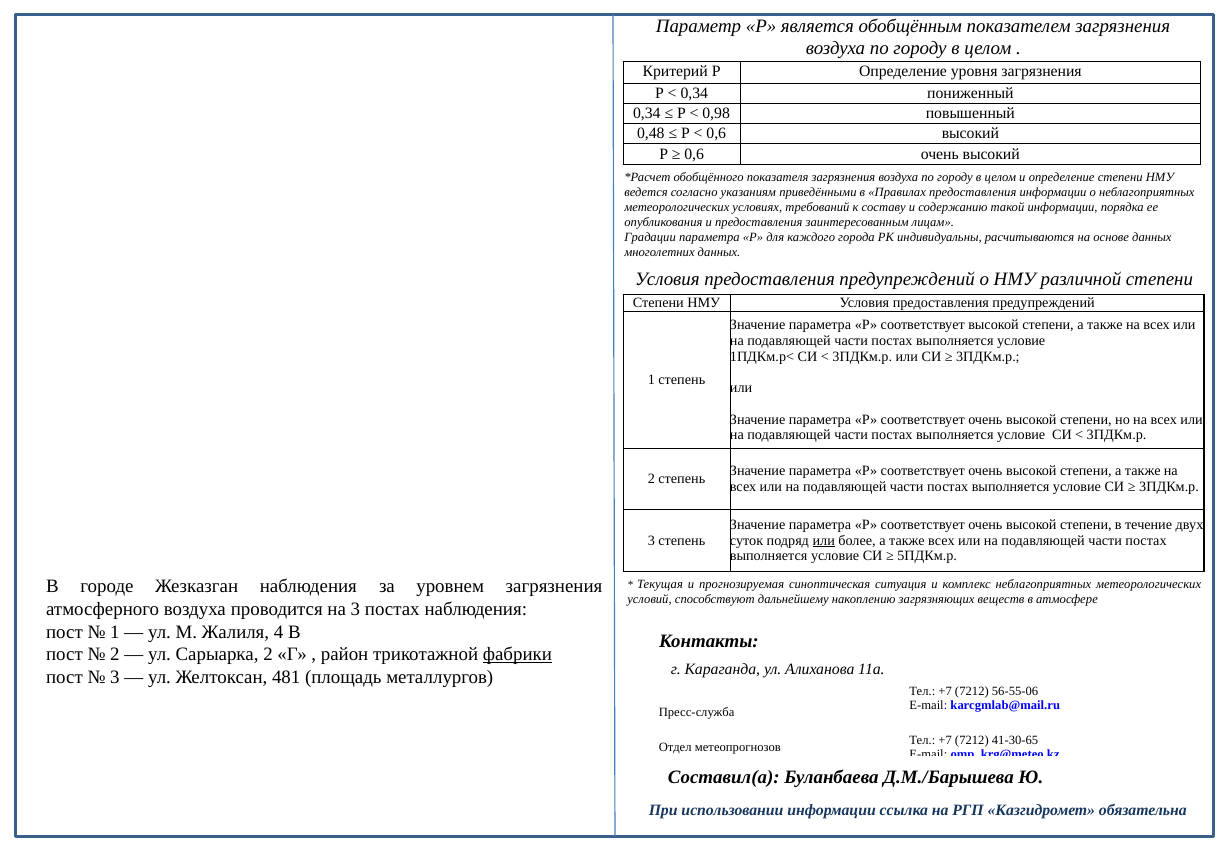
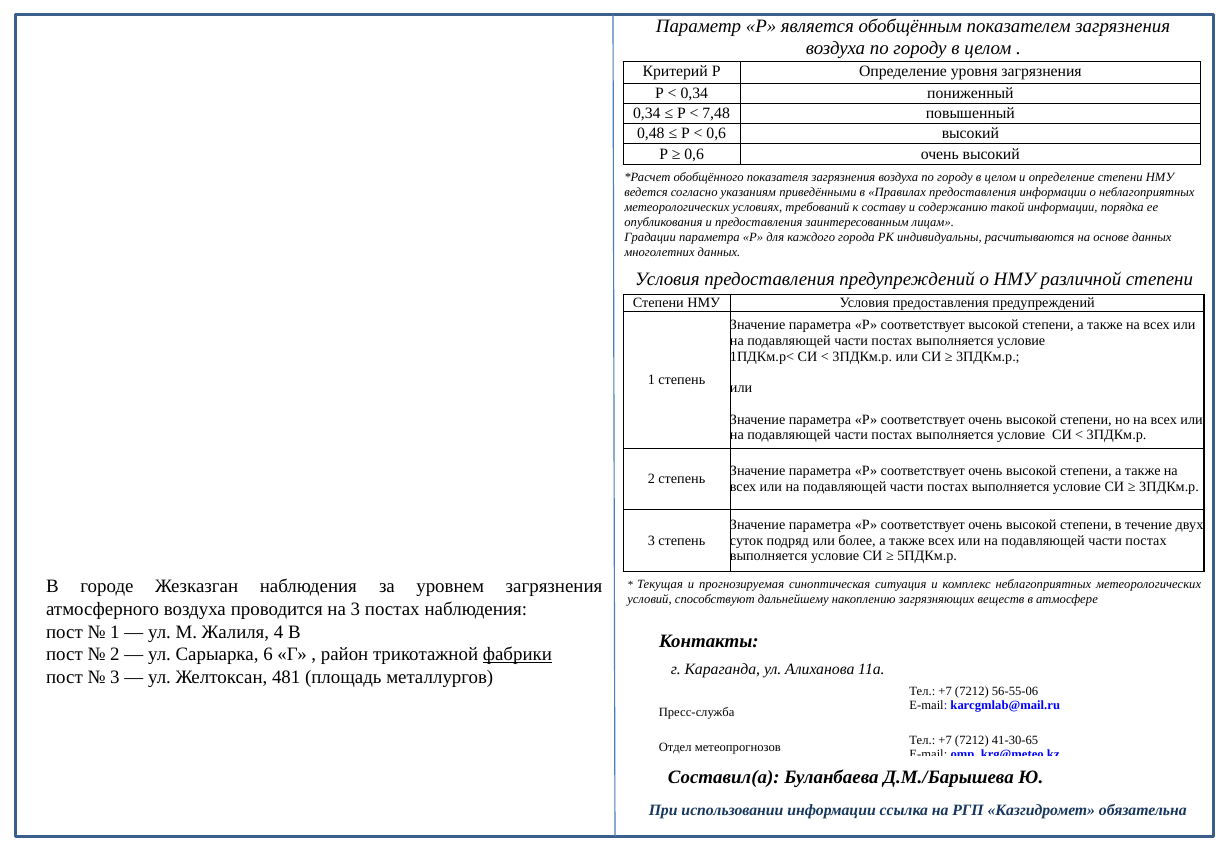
0,98: 0,98 -> 7,48 (716, 113)
или underline: present -> none (824, 541)
Сарыарка 2: 2 -> 6 (268, 655)
